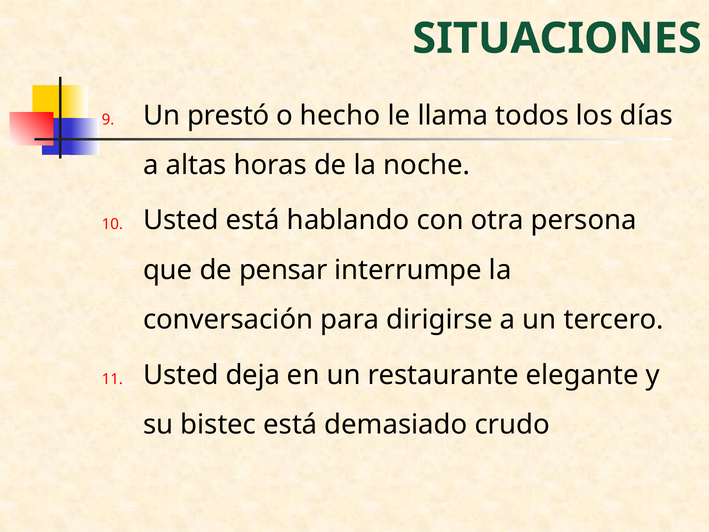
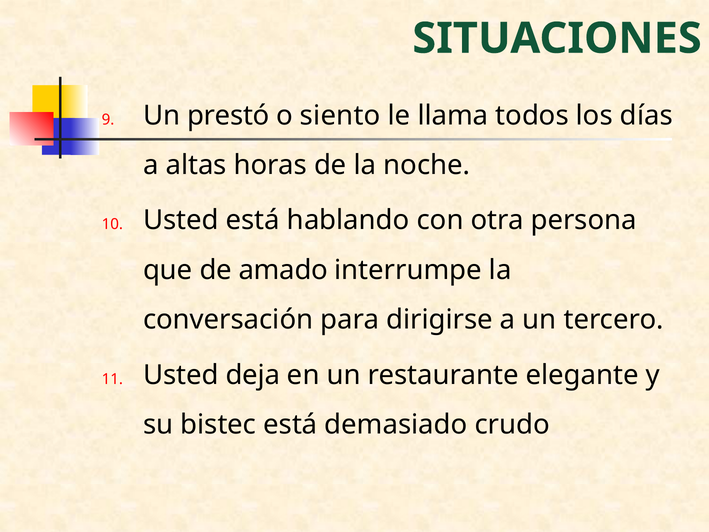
hecho: hecho -> siento (340, 115)
pensar: pensar -> amado (283, 270)
